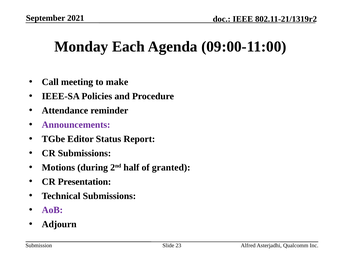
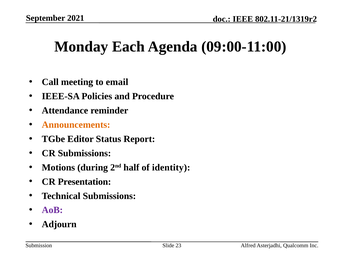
make: make -> email (117, 82)
Announcements colour: purple -> orange (76, 125)
granted: granted -> identity (171, 167)
